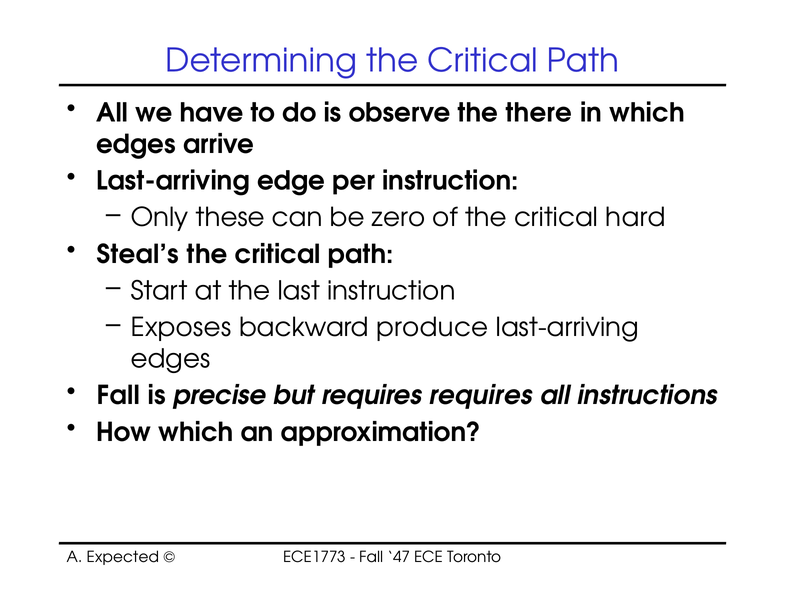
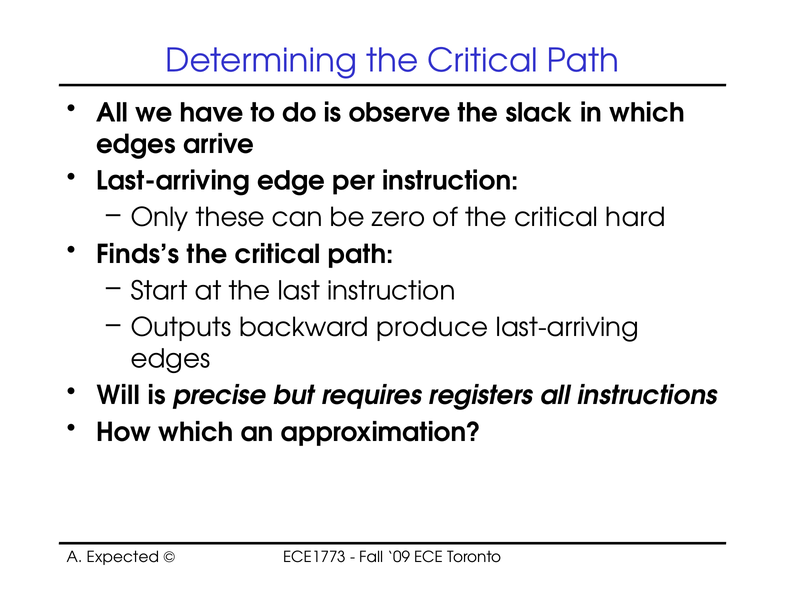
there: there -> slack (539, 113)
Steal’s: Steal’s -> Finds’s (138, 254)
Exposes: Exposes -> Outputs (181, 328)
Fall: Fall -> Will (118, 396)
requires requires: requires -> registers (481, 396)
47: 47 -> 09 (399, 557)
